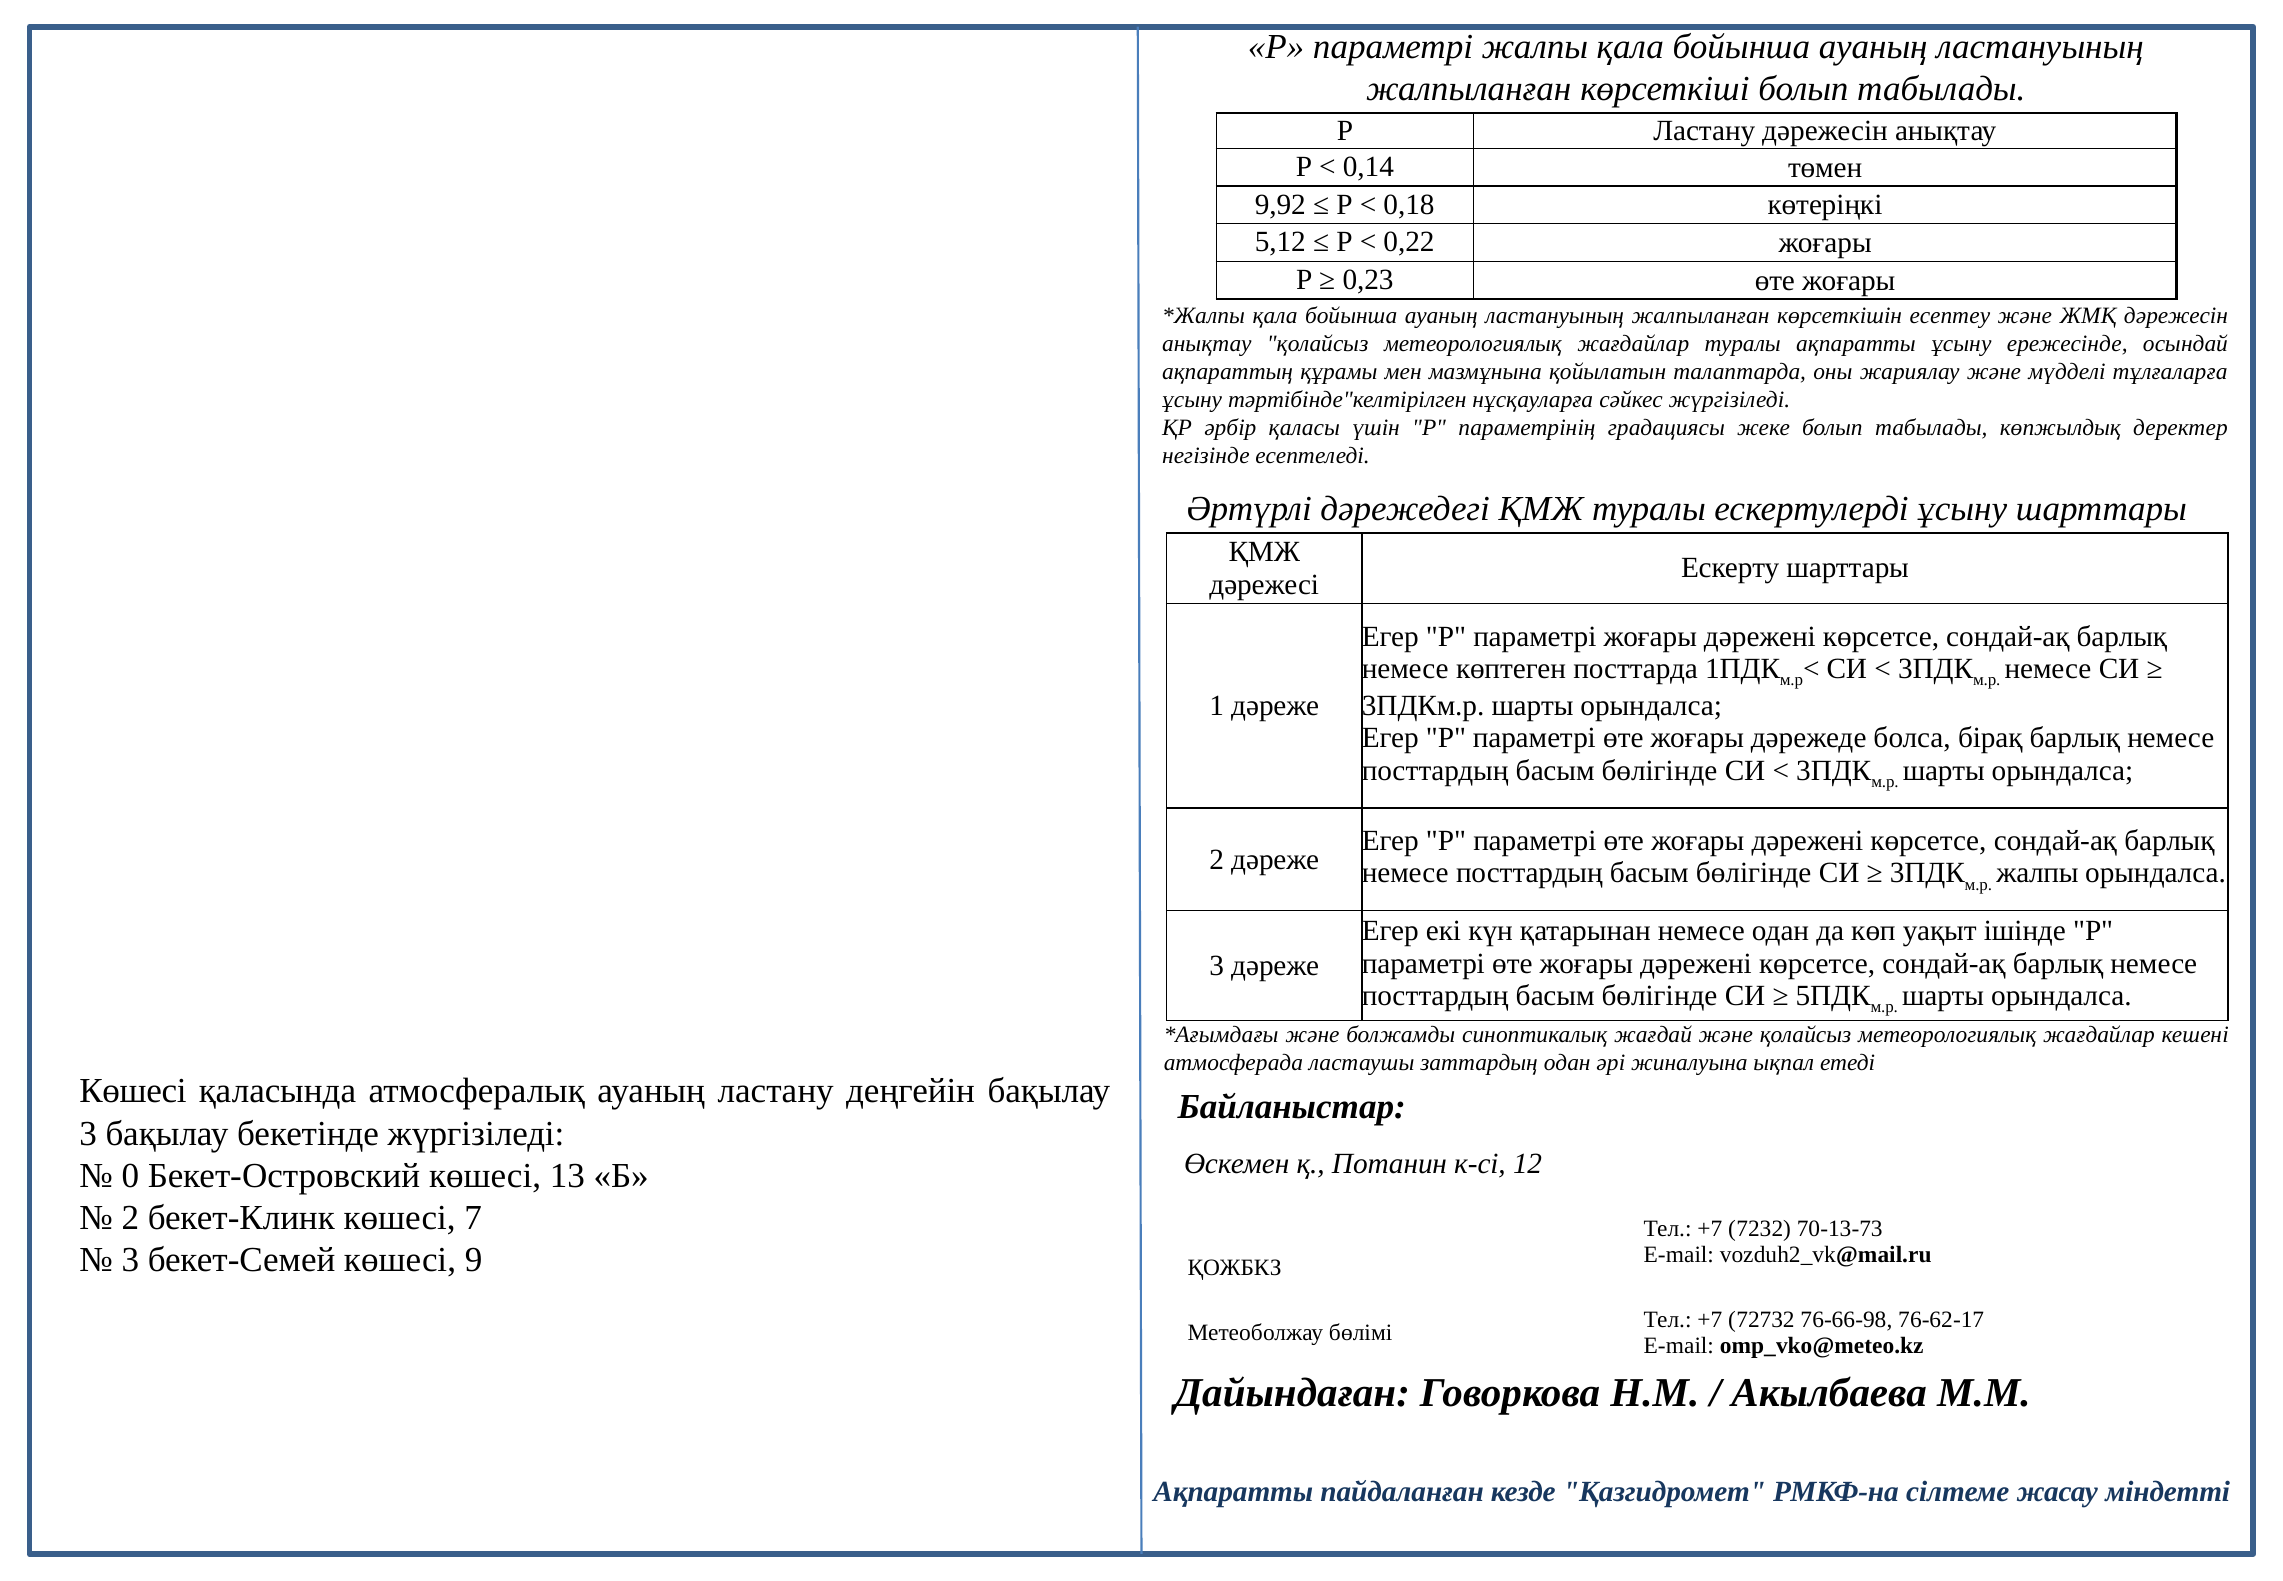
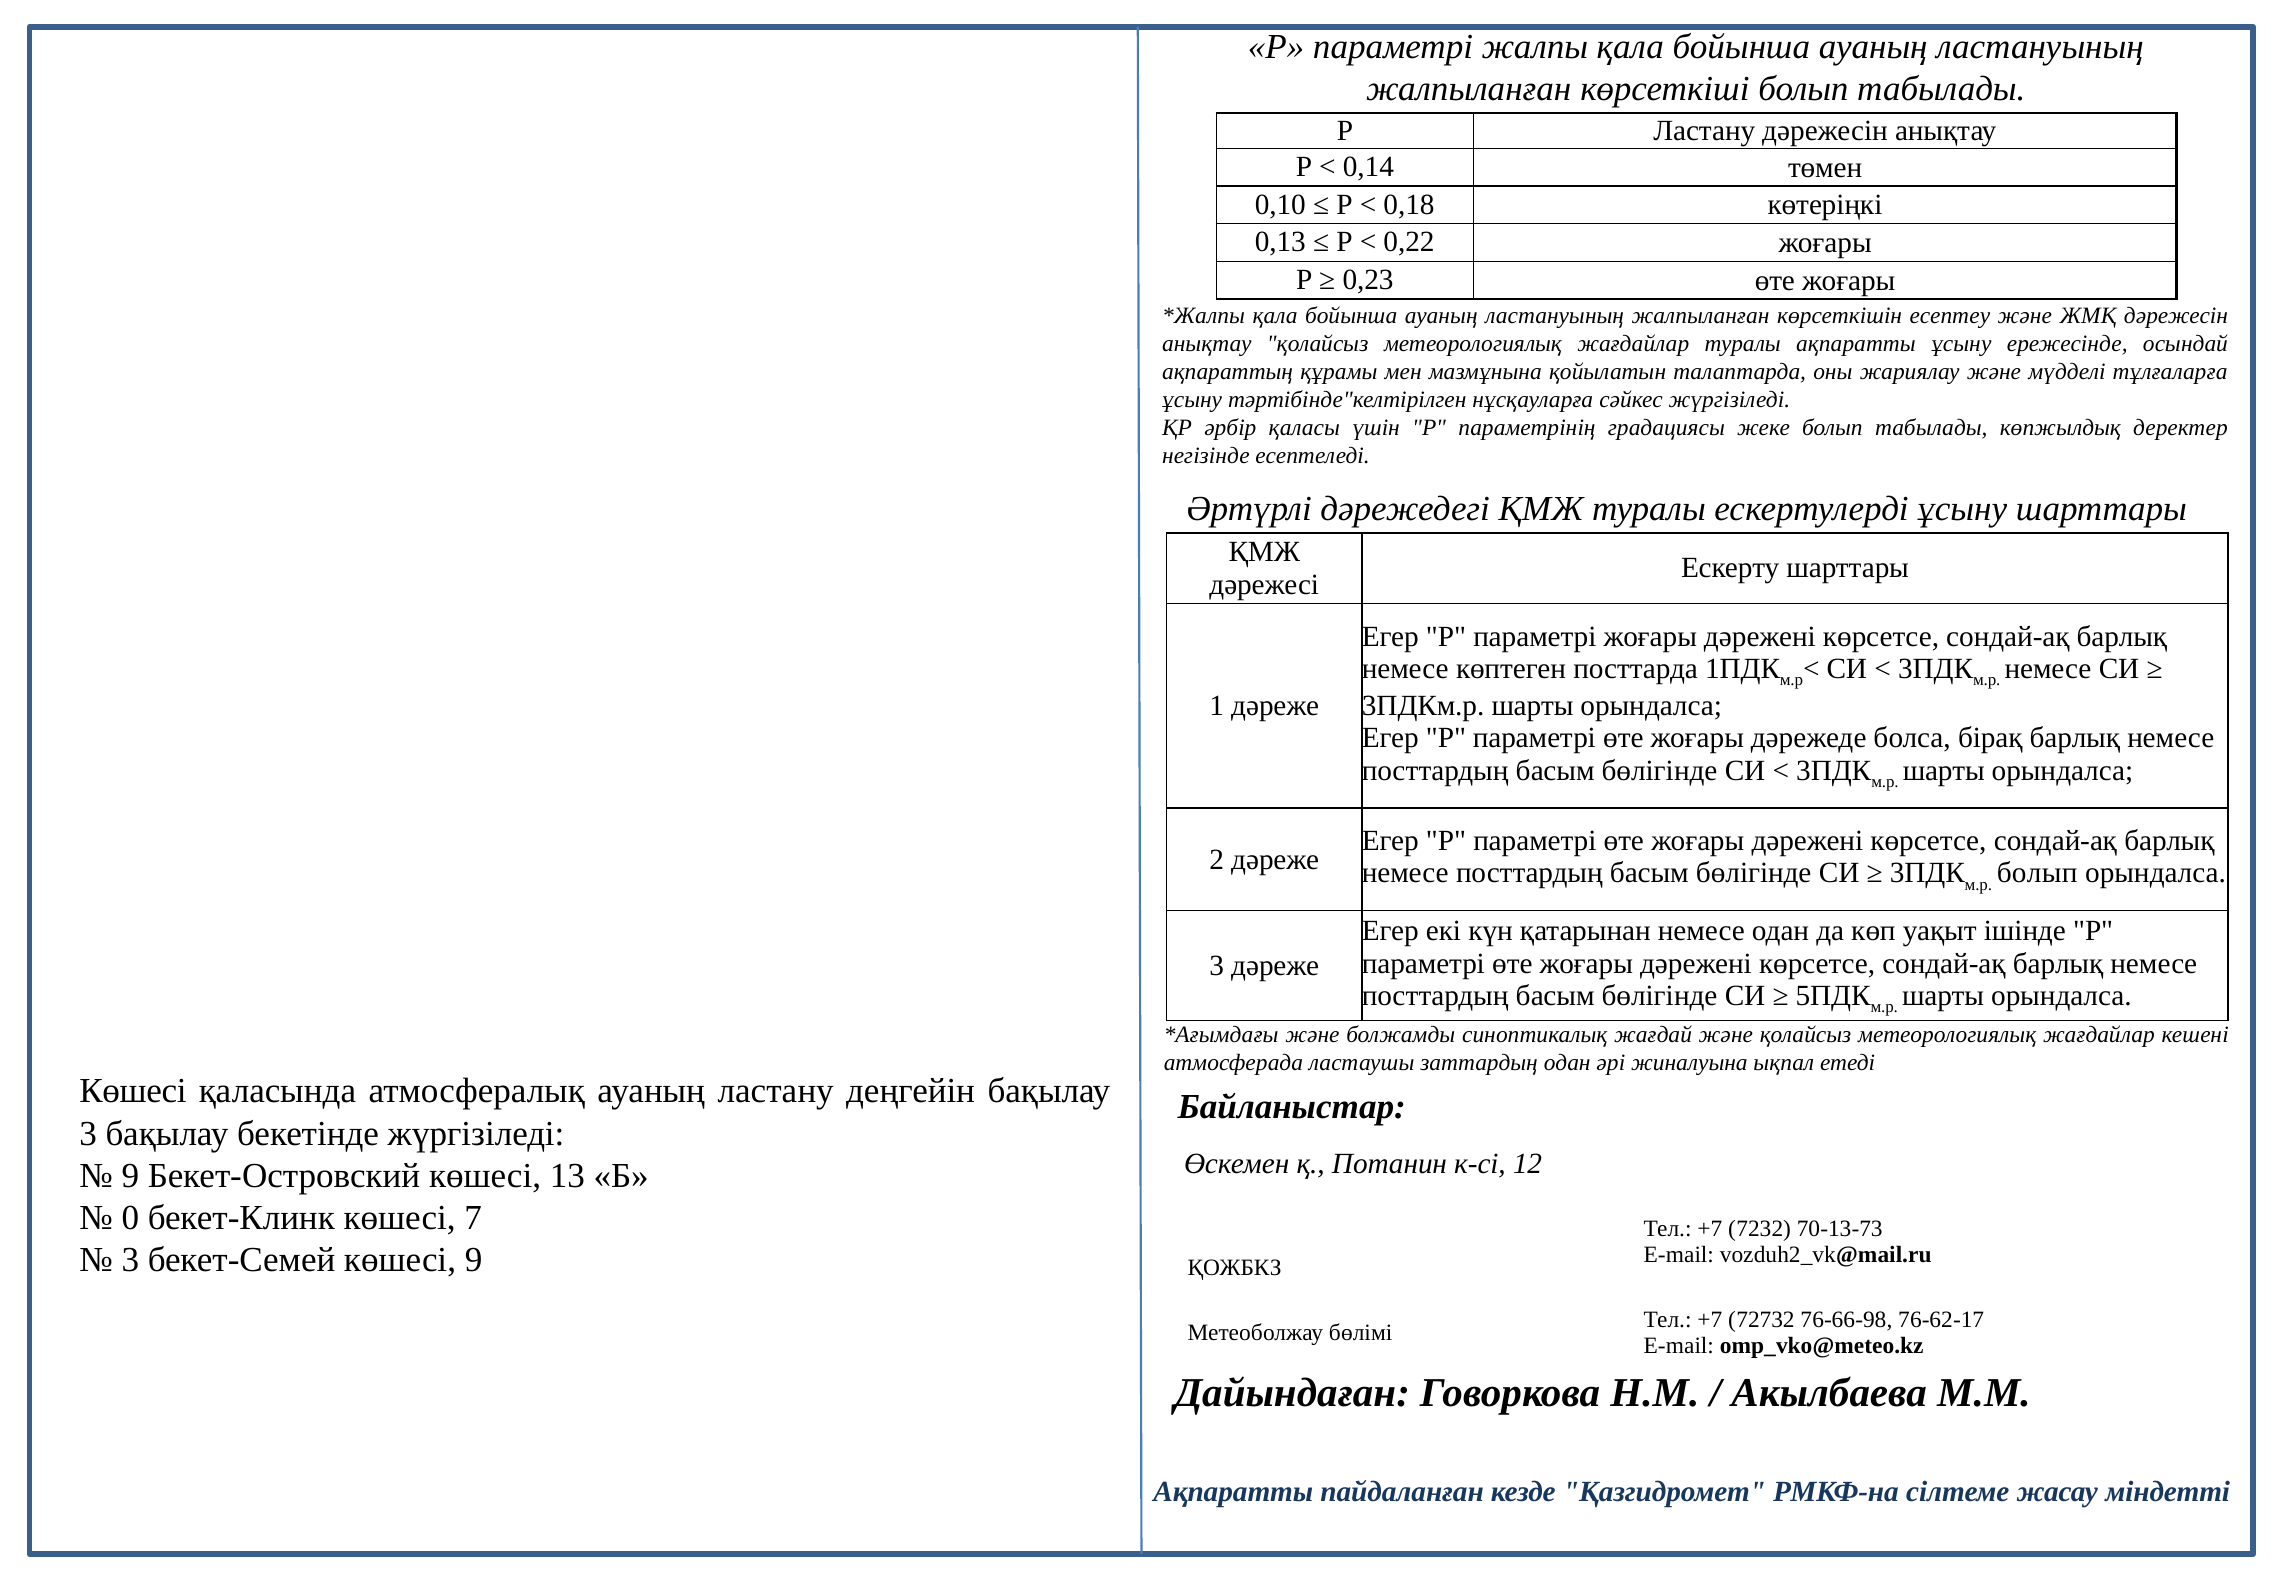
9,92: 9,92 -> 0,10 (1280, 205)
5,12: 5,12 -> 0,13 (1280, 242)
жалпы: жалпы -> болып (2037, 873)
0: 0 -> 9 (130, 1175)
2: 2 -> 0 (130, 1217)
